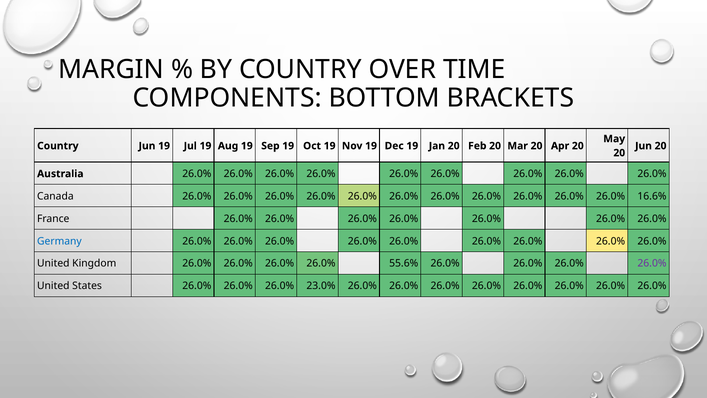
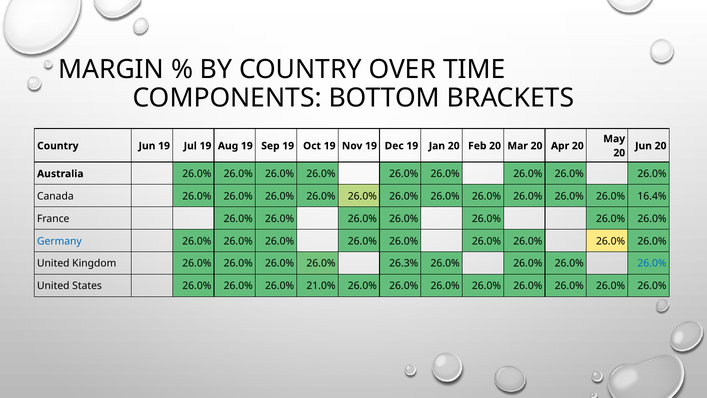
16.6%: 16.6% -> 16.4% (652, 196)
55.6%: 55.6% -> 26.3% (404, 263)
26.0% colour: purple -> blue (652, 263)
23.0%: 23.0% -> 21.0% (321, 286)
